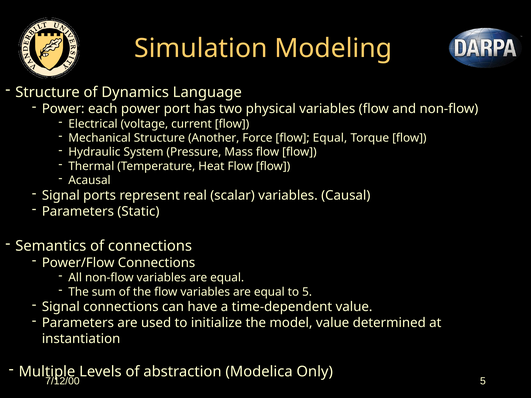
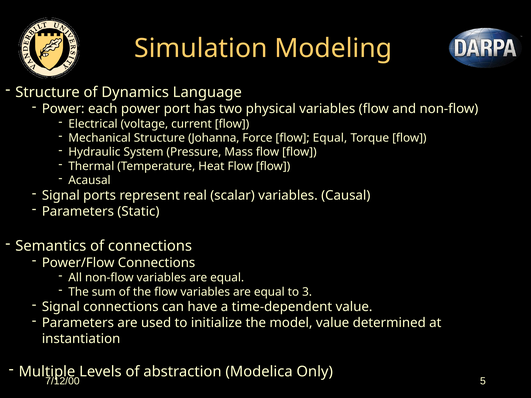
Another: Another -> Johanna (214, 138)
to 5: 5 -> 3 (307, 292)
